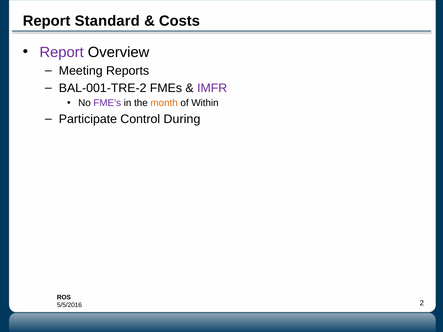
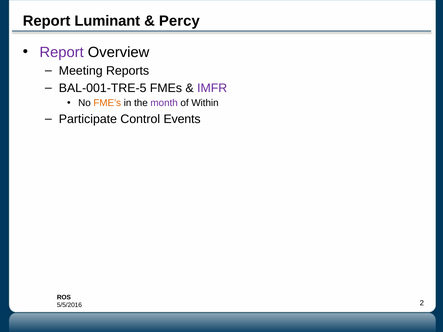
Standard: Standard -> Luminant (107, 21)
Costs: Costs -> Percy (179, 21)
BAL-001-TRE-2: BAL-001-TRE-2 -> BAL-001-TRE-5 (103, 88)
FME’s colour: purple -> orange (107, 103)
month colour: orange -> purple (164, 103)
During: During -> Events (182, 119)
